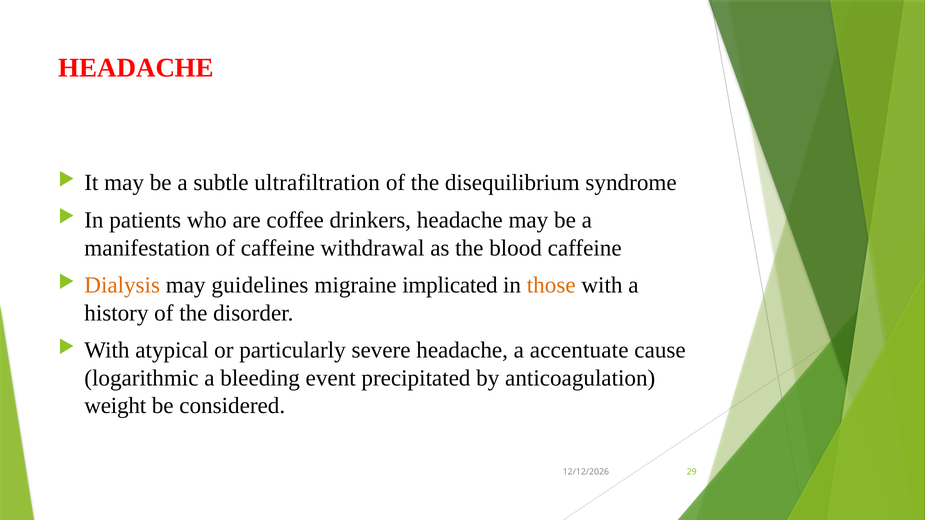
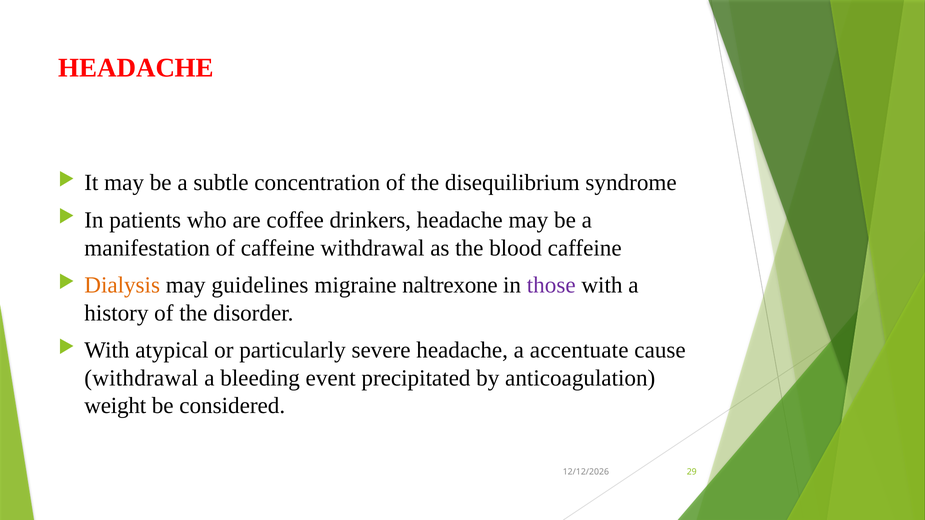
ultrafiltration: ultrafiltration -> concentration (317, 183)
implicated: implicated -> naltrexone (450, 285)
those colour: orange -> purple (551, 285)
logarithmic: logarithmic -> withdrawal (141, 378)
